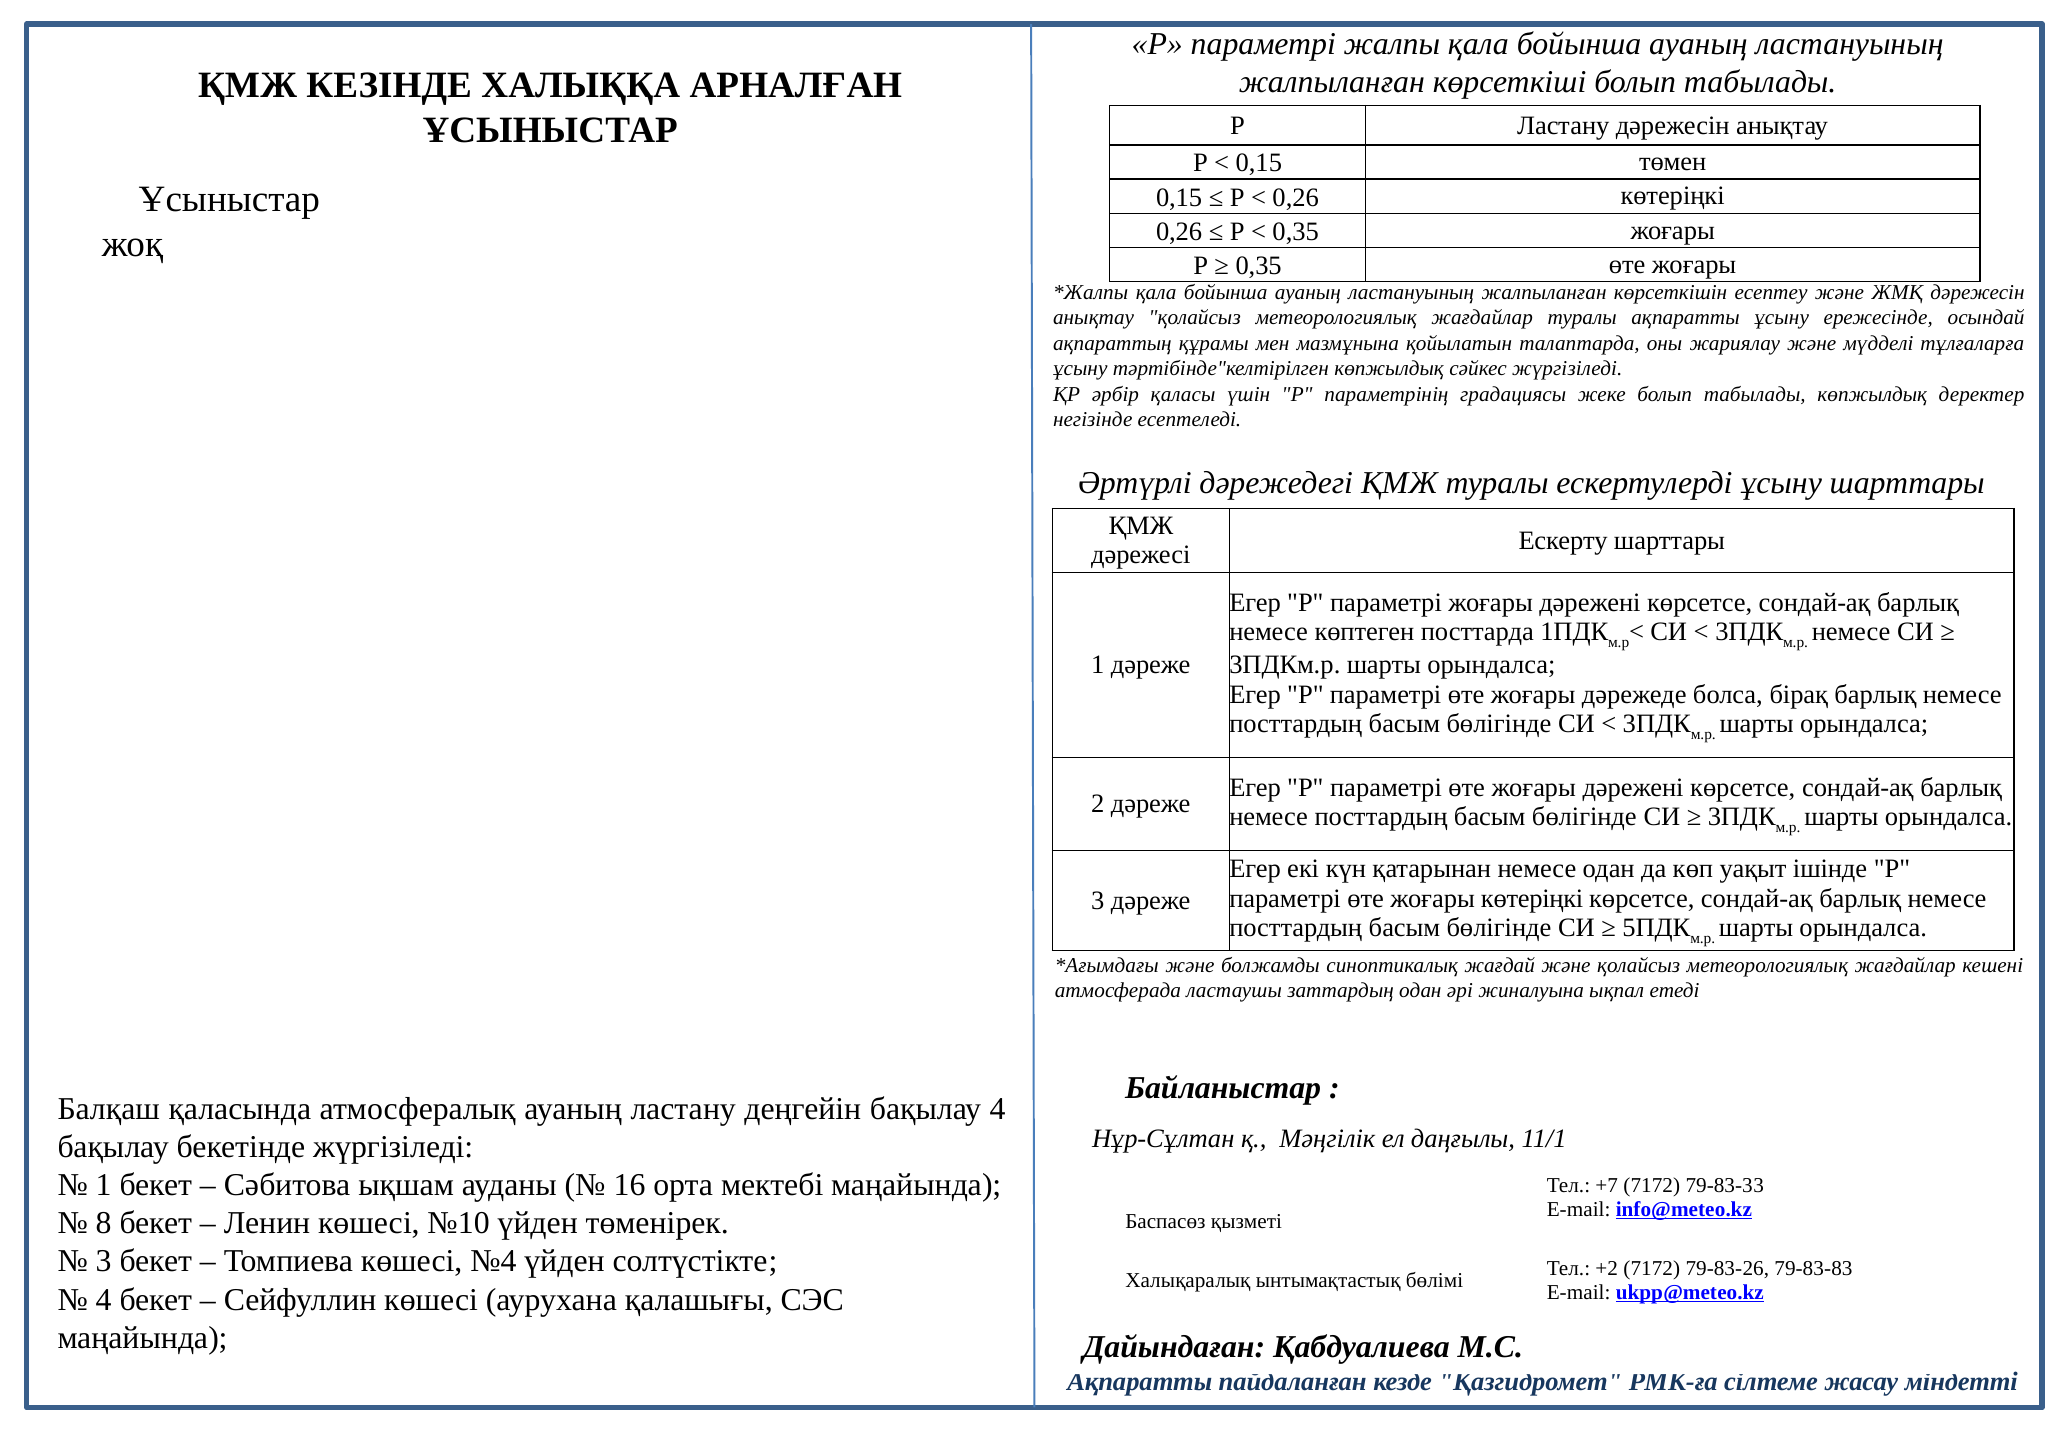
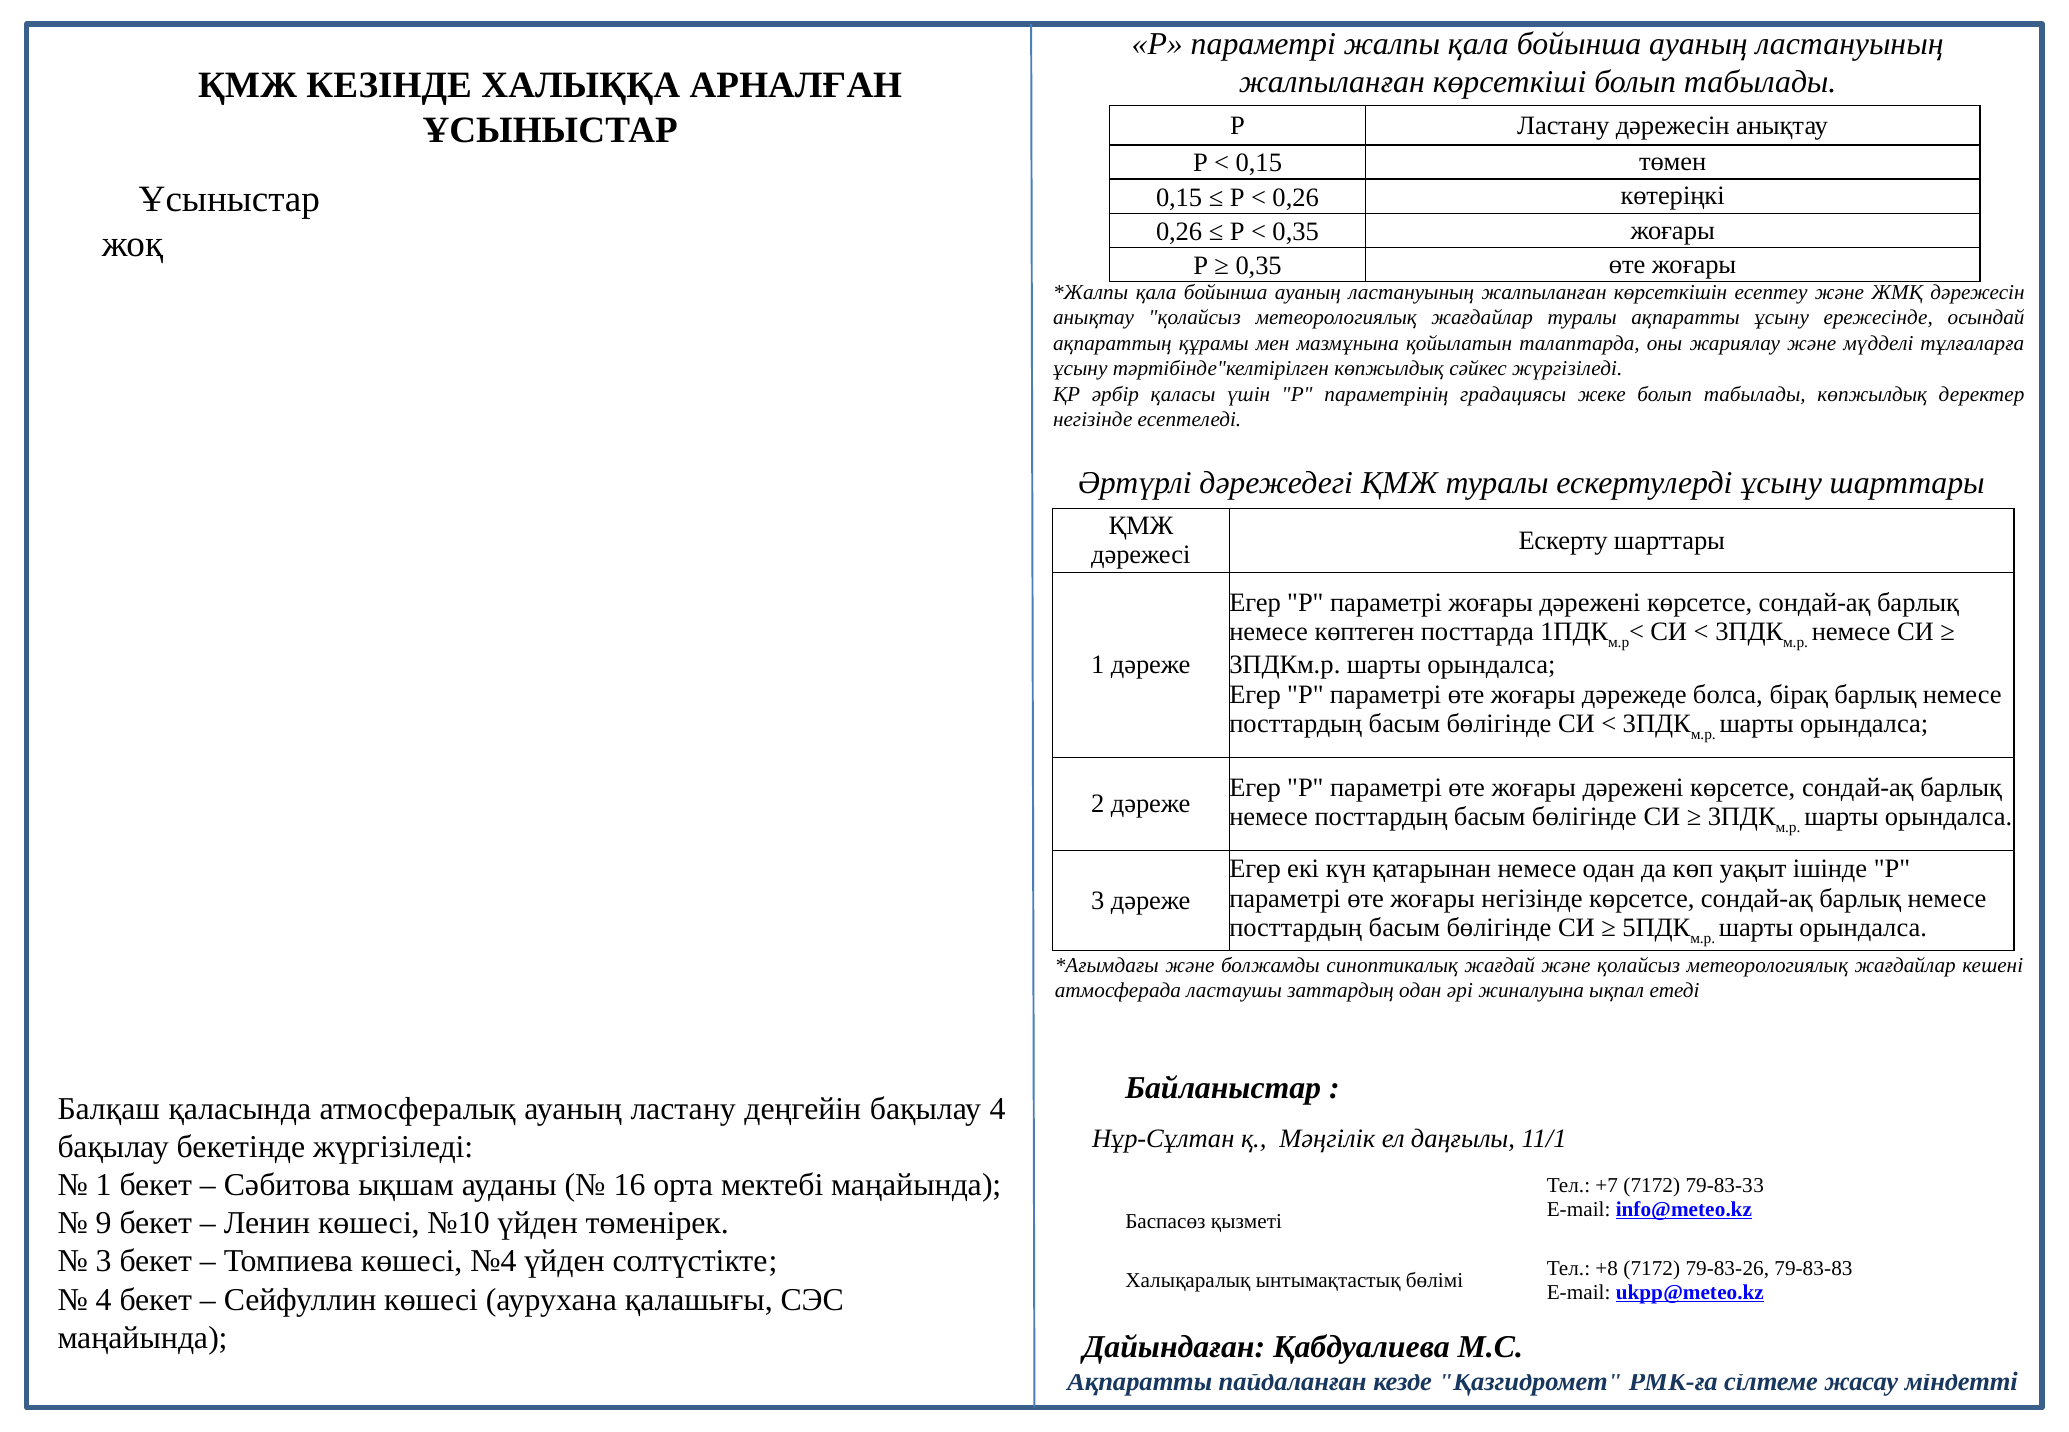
жоғары көтеріңкі: көтеріңкі -> негізінде (1532, 899)
8: 8 -> 9 (104, 1224)
+2: +2 -> +8 (1607, 1269)
